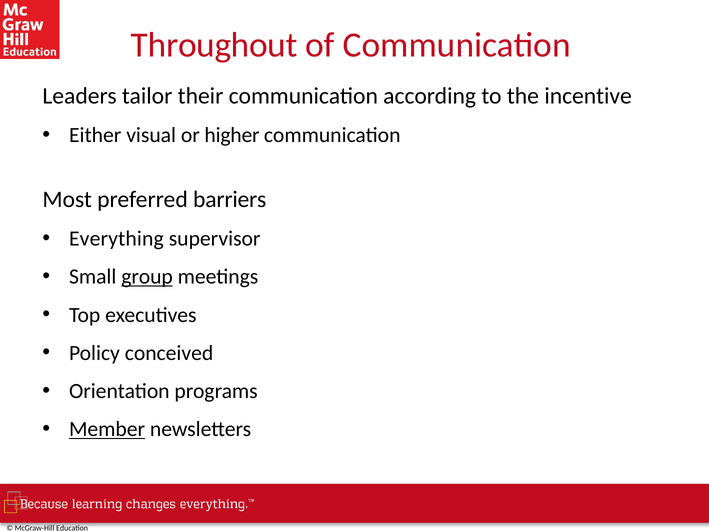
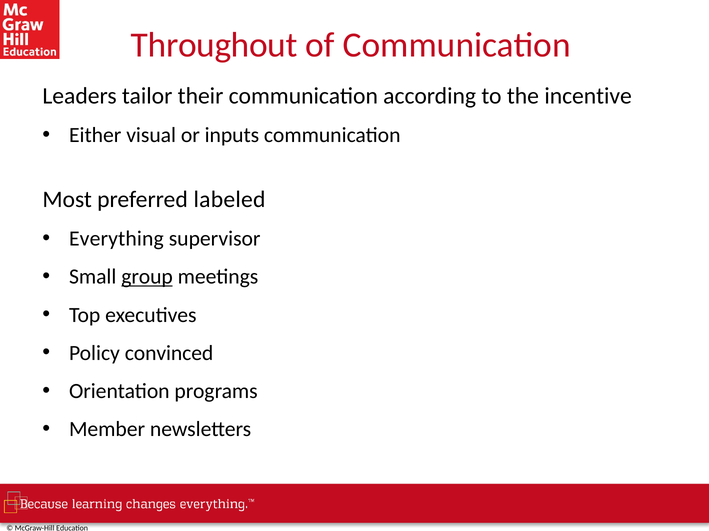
higher: higher -> inputs (232, 135)
barriers: barriers -> labeled (230, 200)
conceived: conceived -> convinced (169, 353)
Member underline: present -> none (107, 430)
